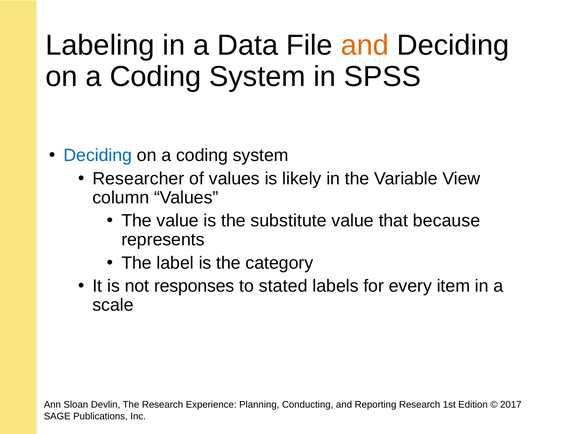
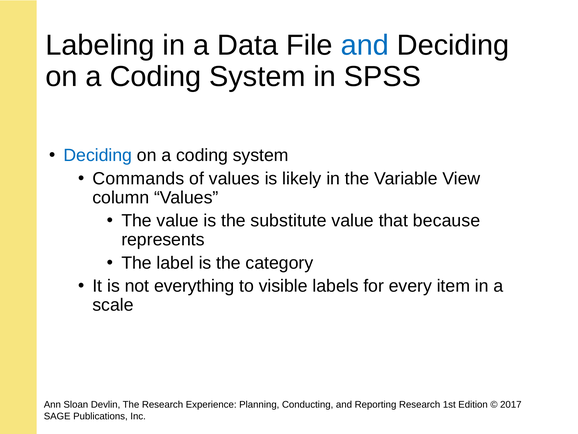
and colour: orange -> blue (365, 45)
Researcher: Researcher -> Commands (138, 178)
responses: responses -> everything (194, 286)
stated: stated -> visible (283, 286)
